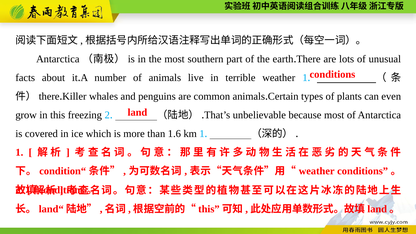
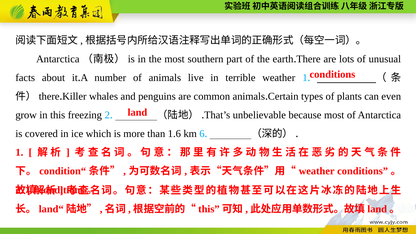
km 1: 1 -> 6 (202, 134)
